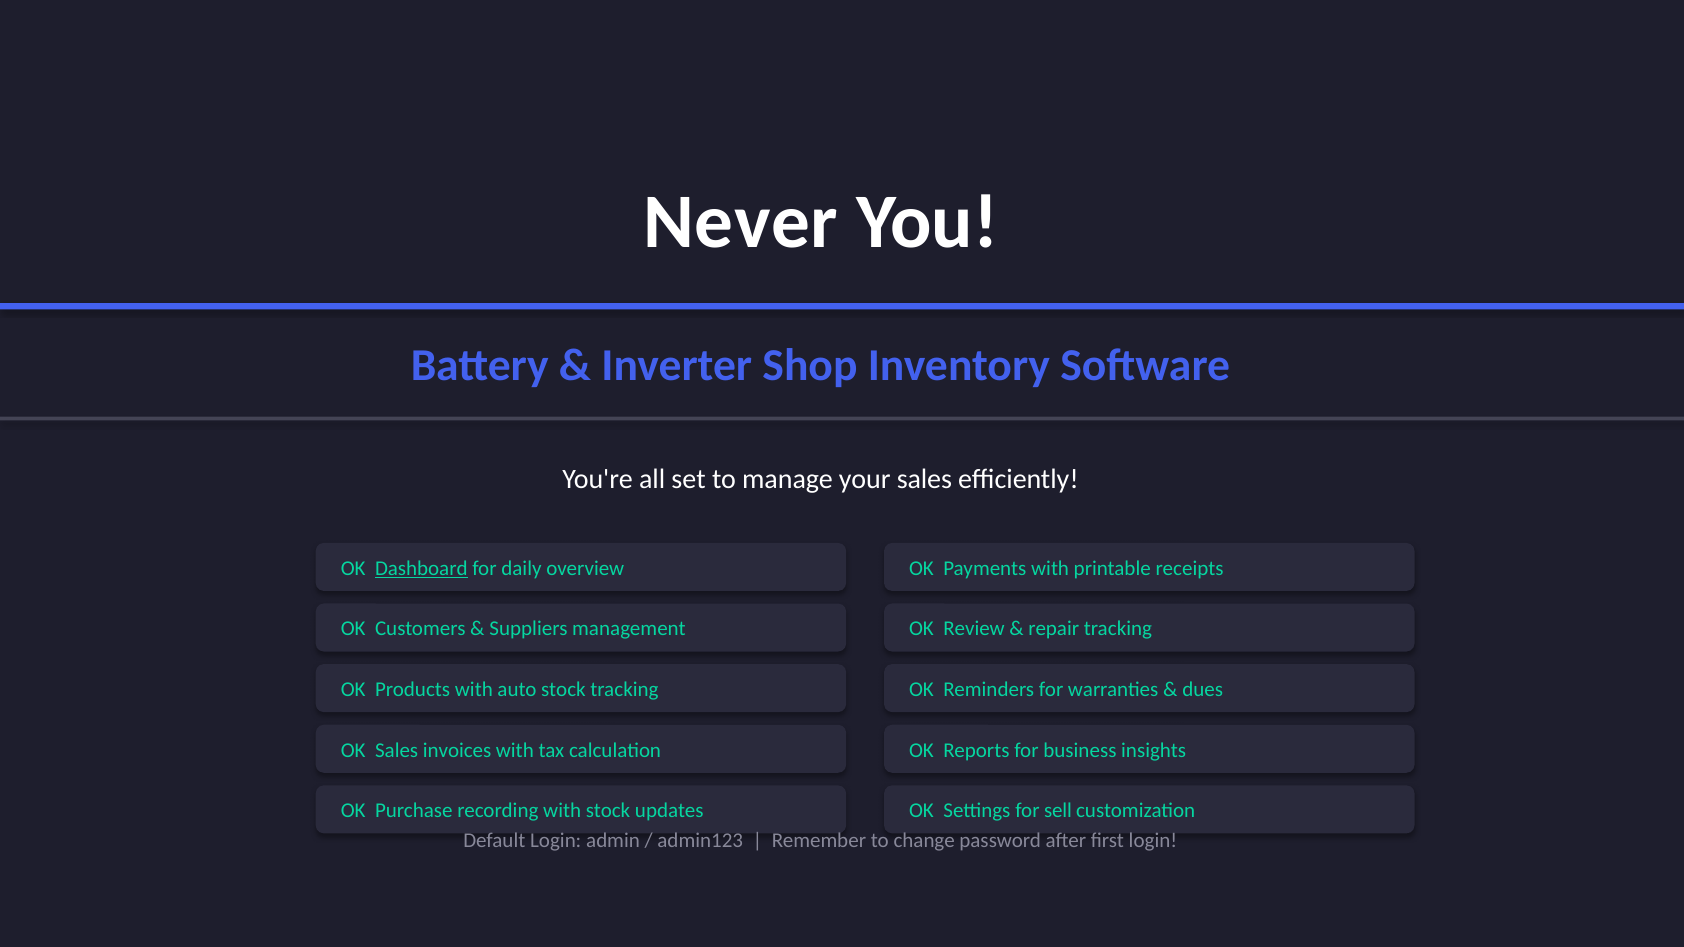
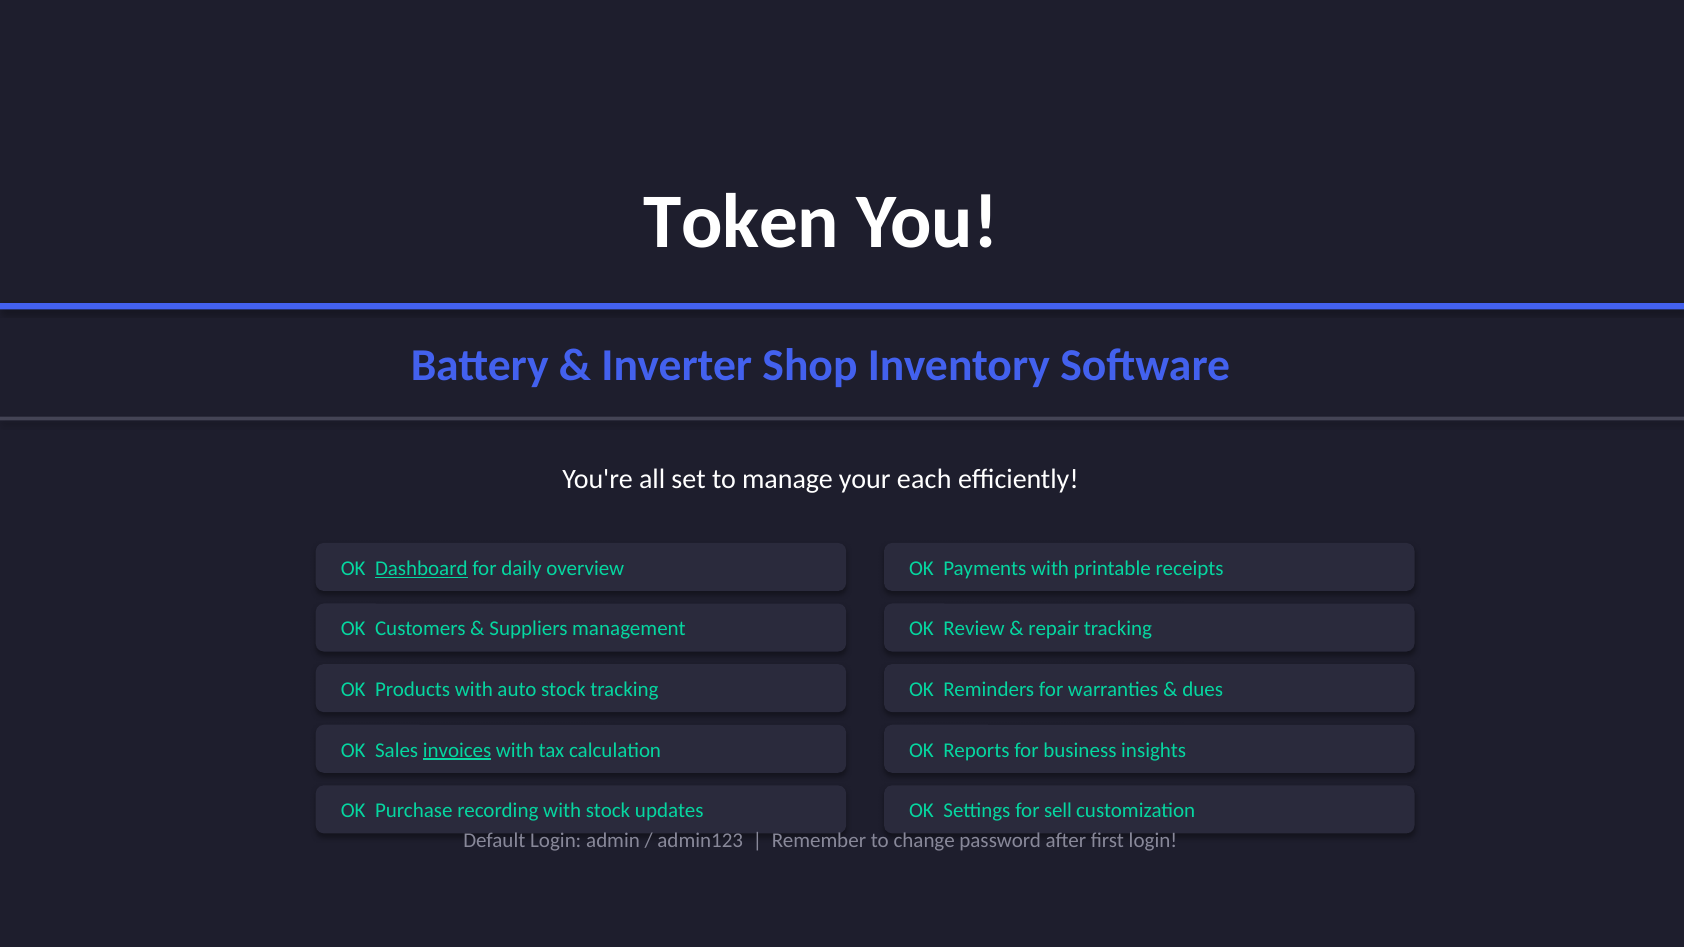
Never: Never -> Token (741, 222)
your sales: sales -> each (924, 480)
invoices underline: none -> present (457, 750)
